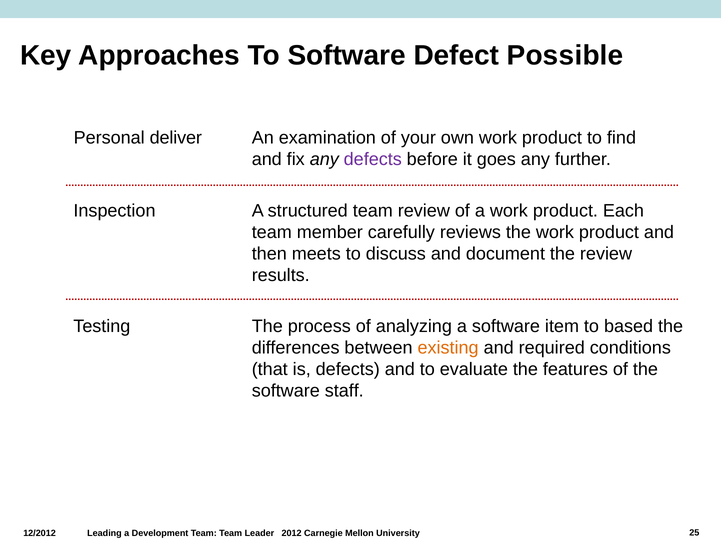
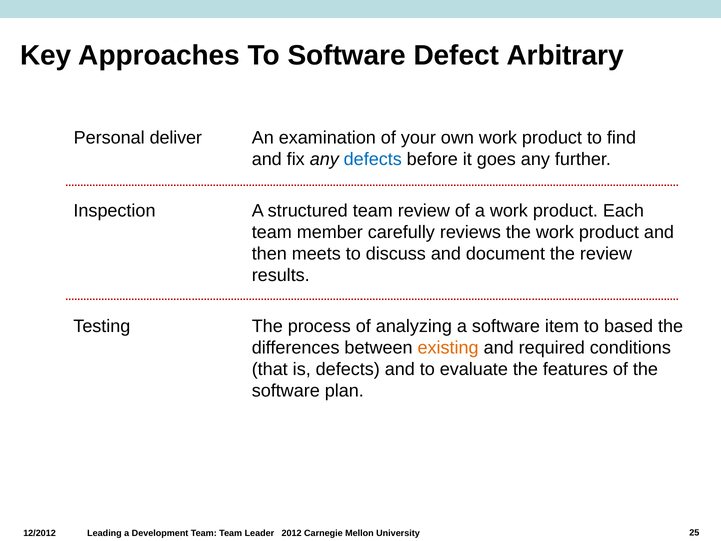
Possible: Possible -> Arbitrary (565, 55)
defects colour: purple -> blue (373, 159)
staff: staff -> plan (344, 391)
